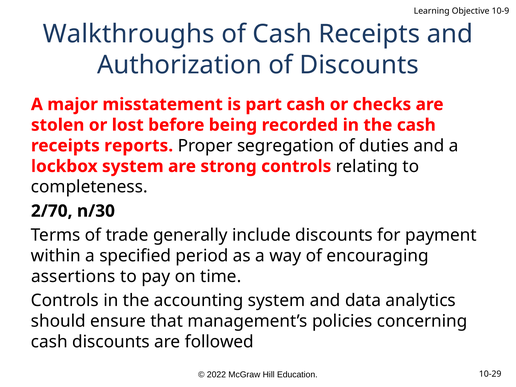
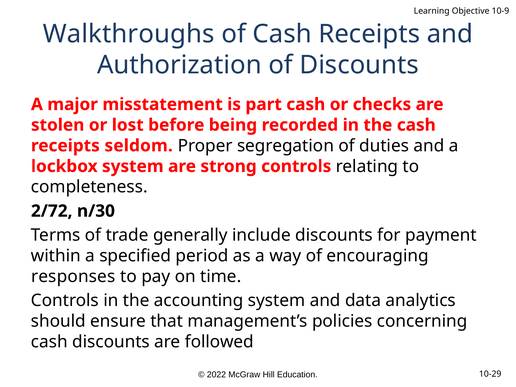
reports: reports -> seldom (139, 146)
2/70: 2/70 -> 2/72 (52, 211)
assertions: assertions -> responses (73, 276)
